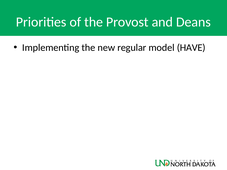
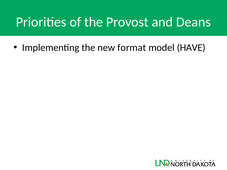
regular: regular -> format (132, 48)
